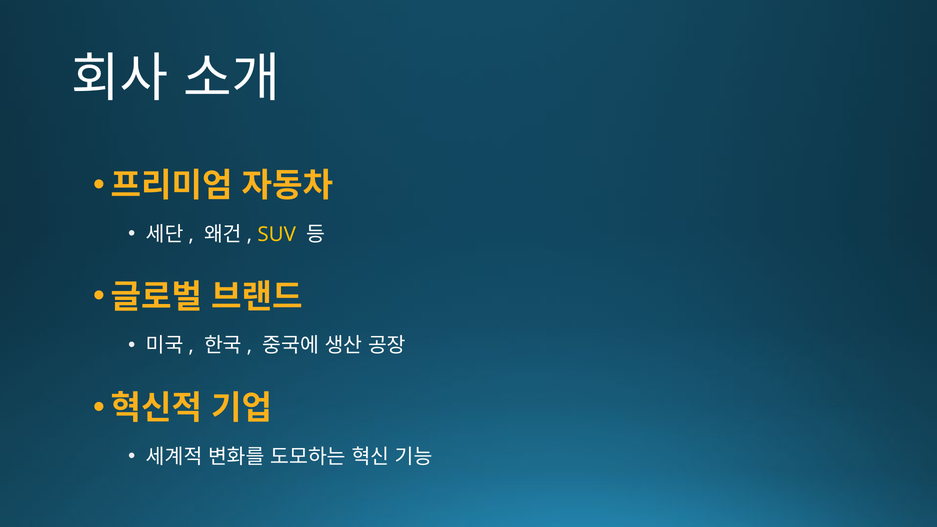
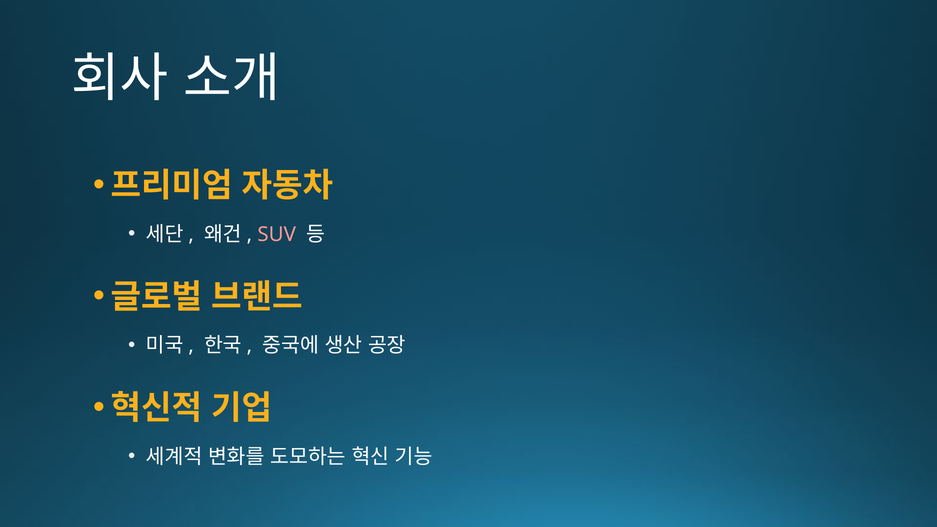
SUV colour: yellow -> pink (277, 234)
